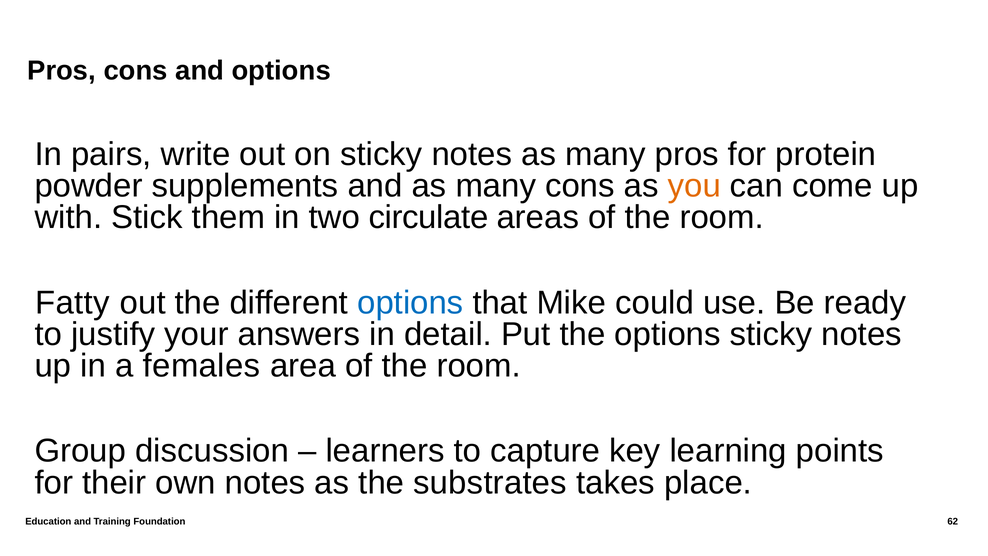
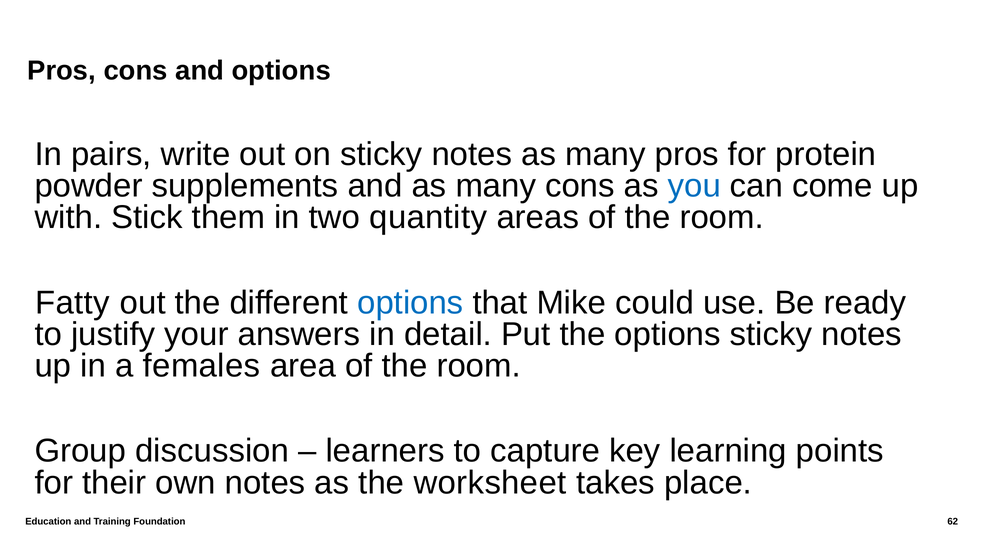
you colour: orange -> blue (694, 186)
circulate: circulate -> quantity (428, 217)
substrates: substrates -> worksheet (490, 483)
